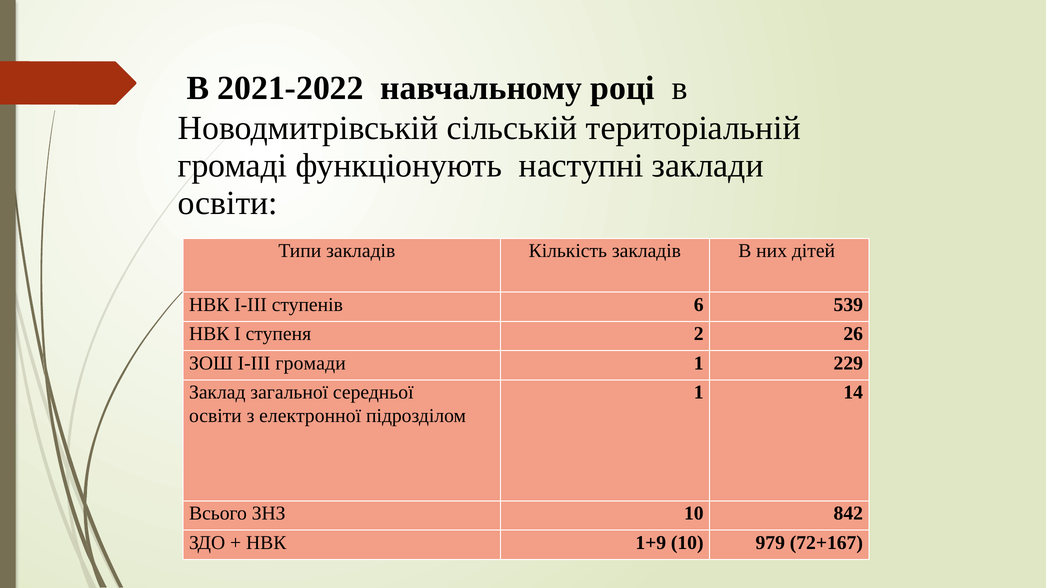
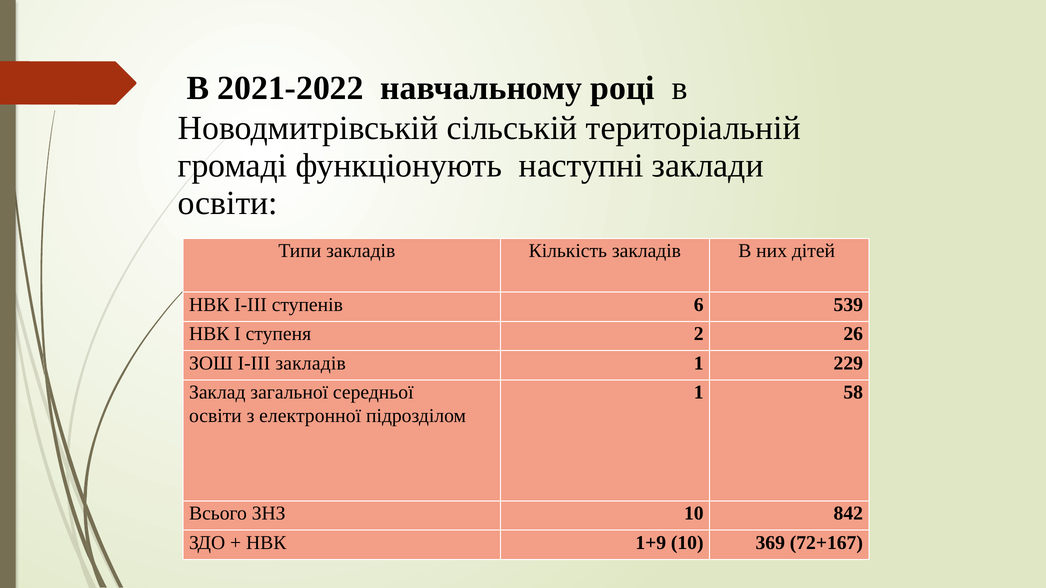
І-ІІІ громади: громади -> закладів (311, 363)
14: 14 -> 58 (853, 393)
979: 979 -> 369 (770, 543)
